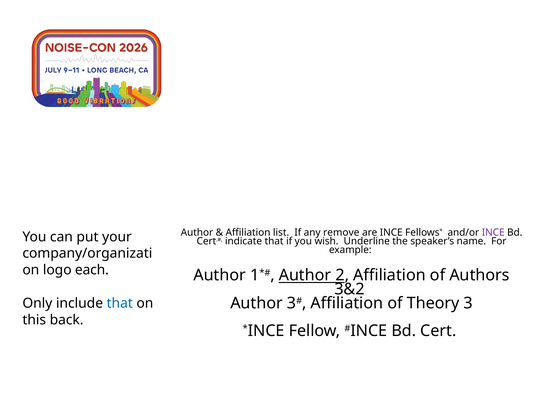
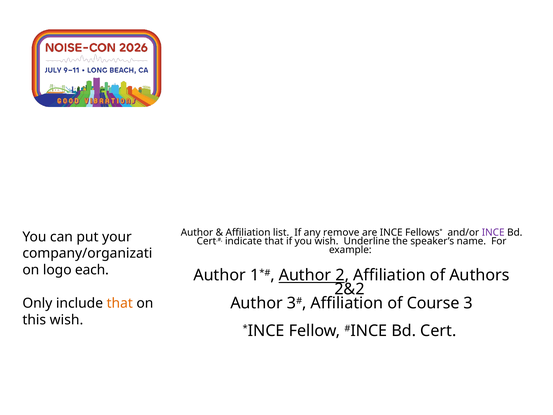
3&2: 3&2 -> 2&2 (350, 289)
Theory: Theory -> Course (433, 303)
that colour: blue -> orange (120, 303)
this back: back -> wish (67, 320)
